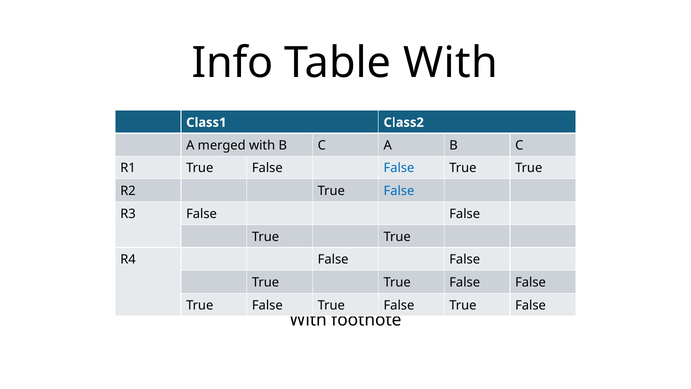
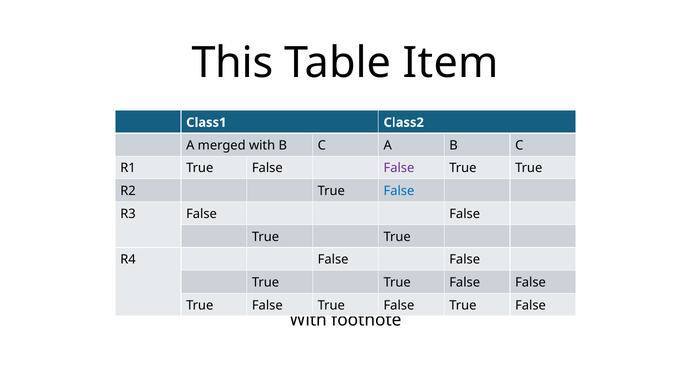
Info: Info -> This (232, 63)
Table With: With -> Item (451, 63)
False colour: blue -> purple (399, 168)
